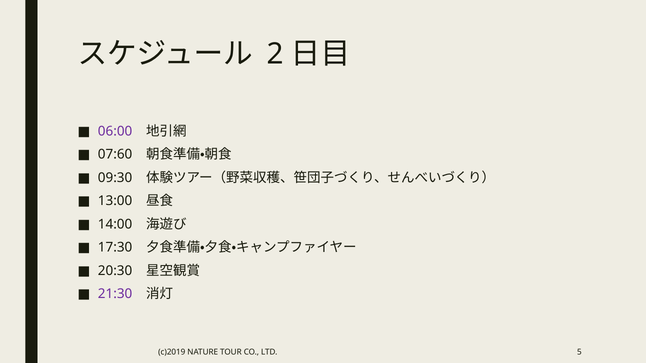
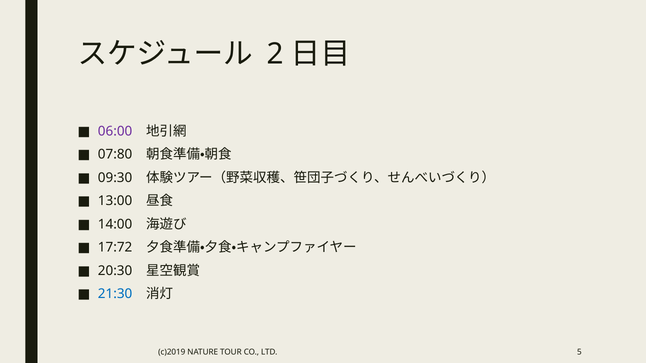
07:60: 07:60 -> 07:80 (115, 155)
17:30: 17:30 -> 17:72 (115, 248)
21:30 colour: purple -> blue (115, 294)
